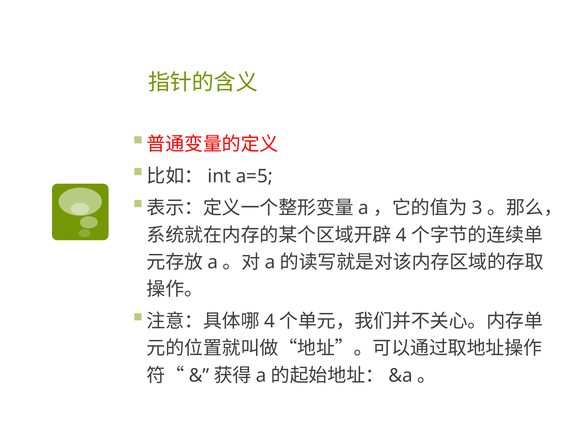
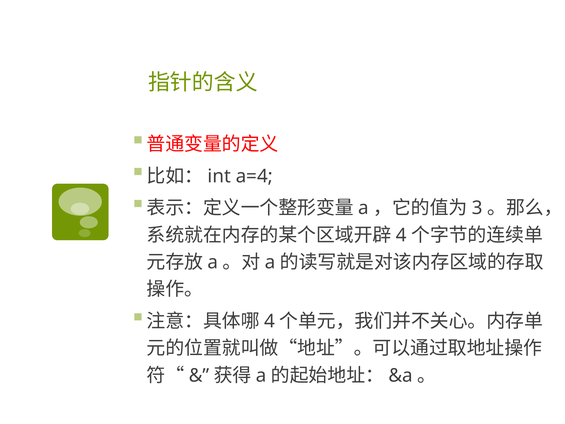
a=5: a=5 -> a=4 (254, 176)
